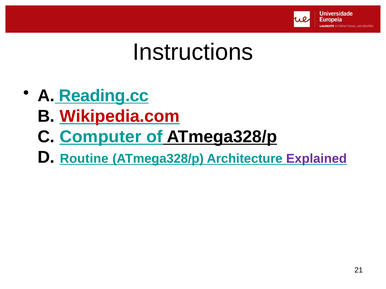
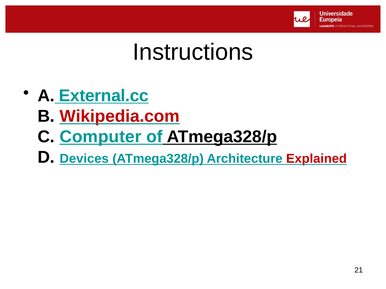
Reading.cc: Reading.cc -> External.cc (104, 96)
Routine: Routine -> Devices (84, 159)
Explained colour: purple -> red (316, 159)
